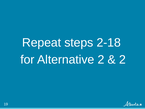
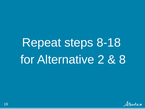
2-18: 2-18 -> 8-18 (109, 43)
2: 2 -> 8 (122, 59)
